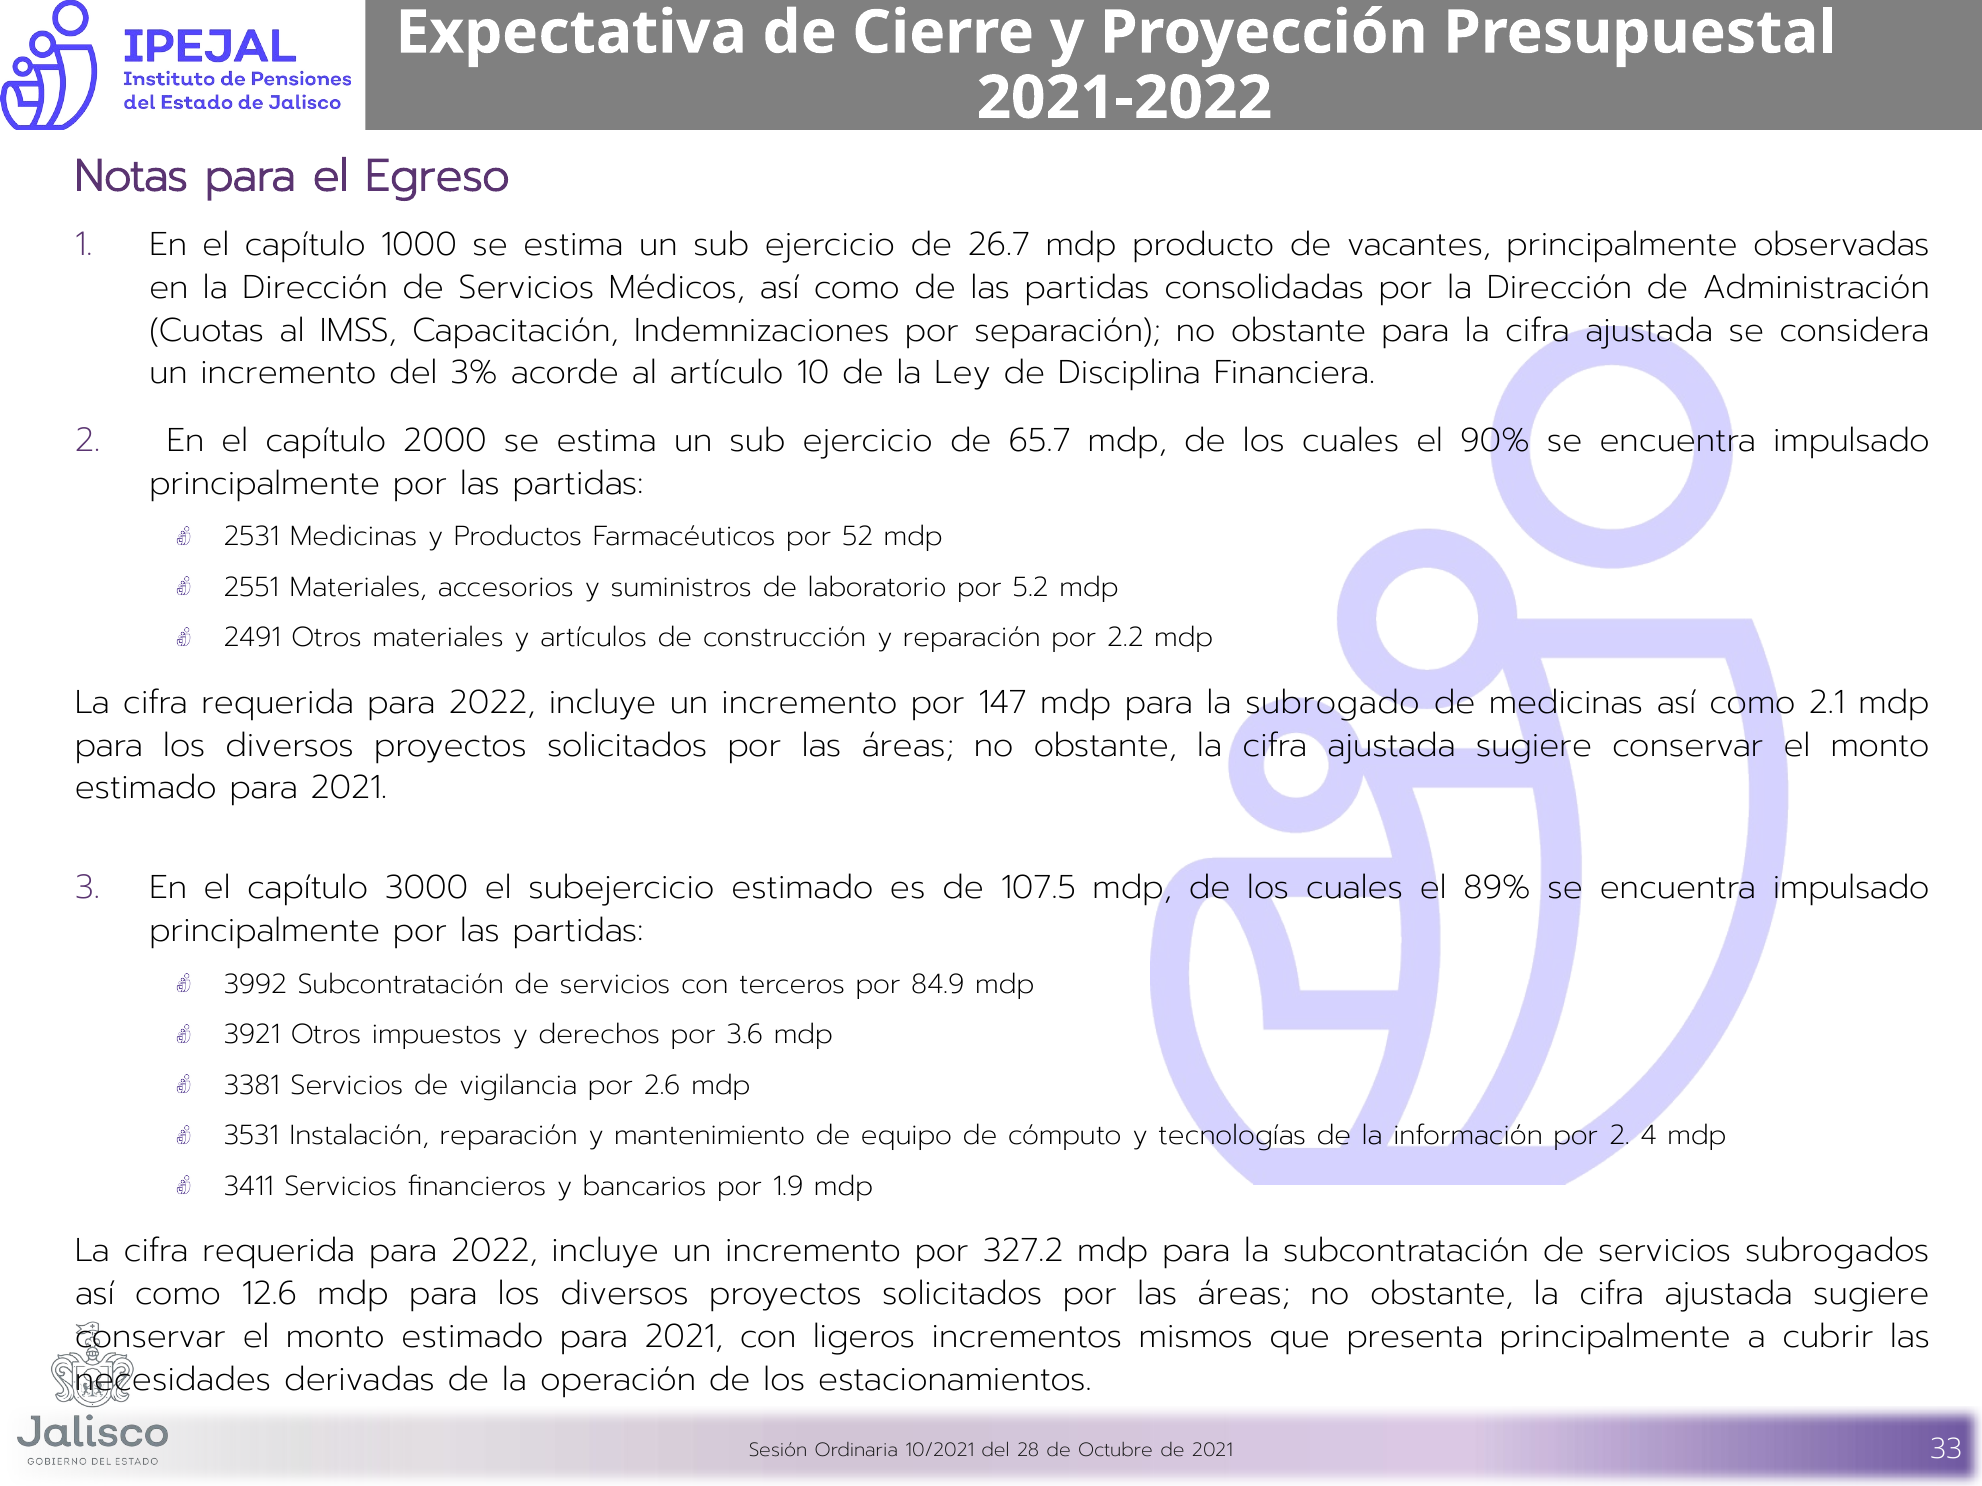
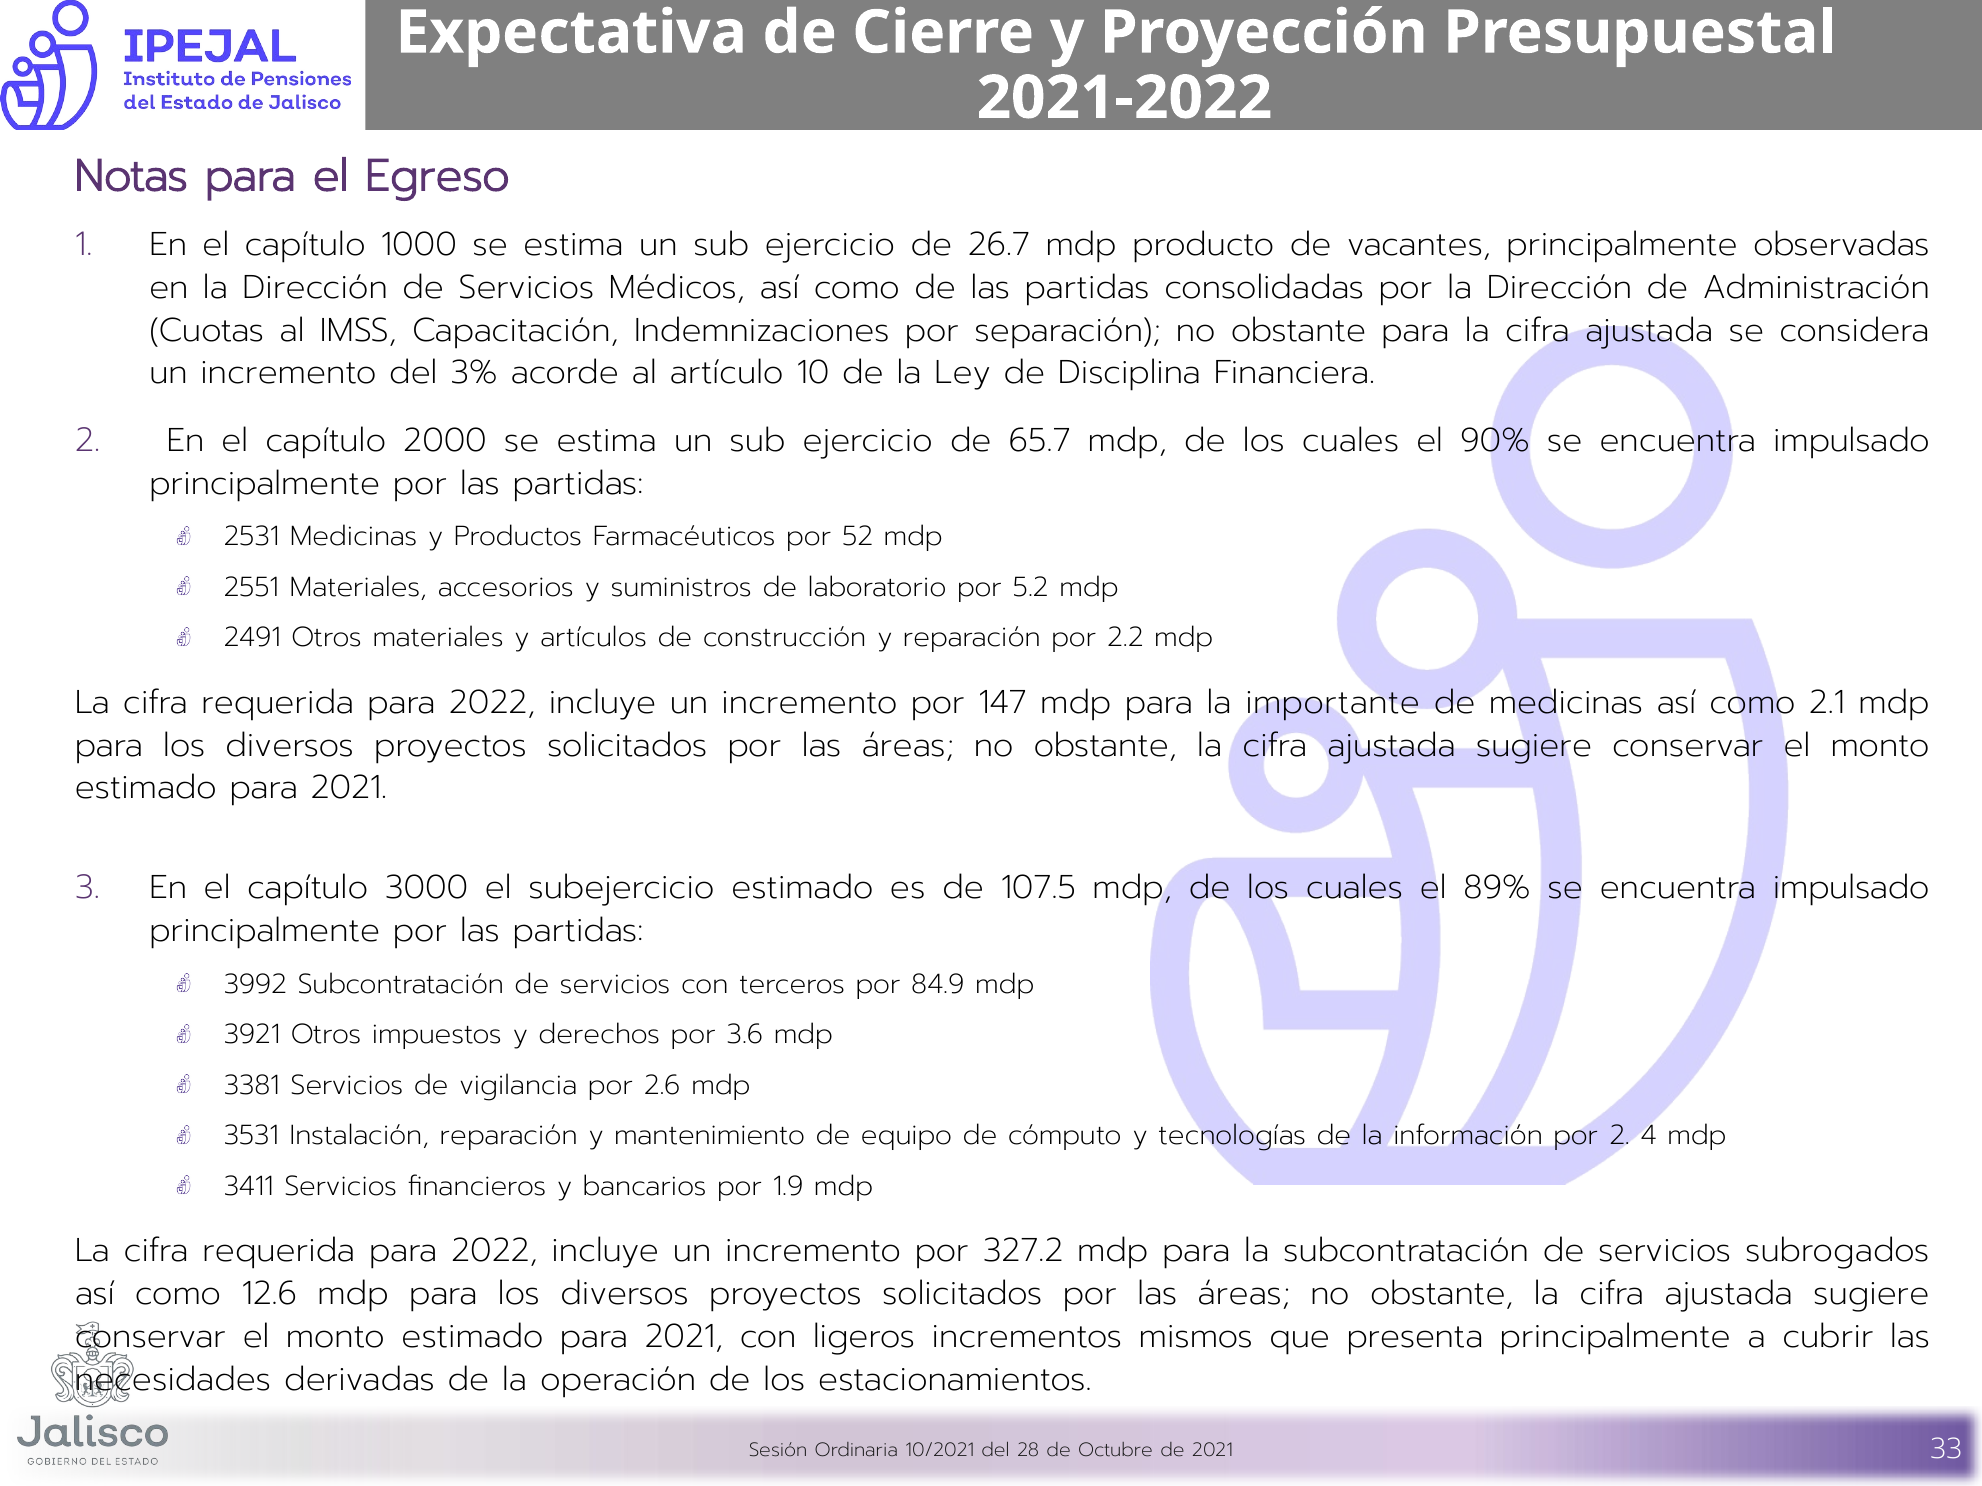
subrogado: subrogado -> importante (1333, 703)
